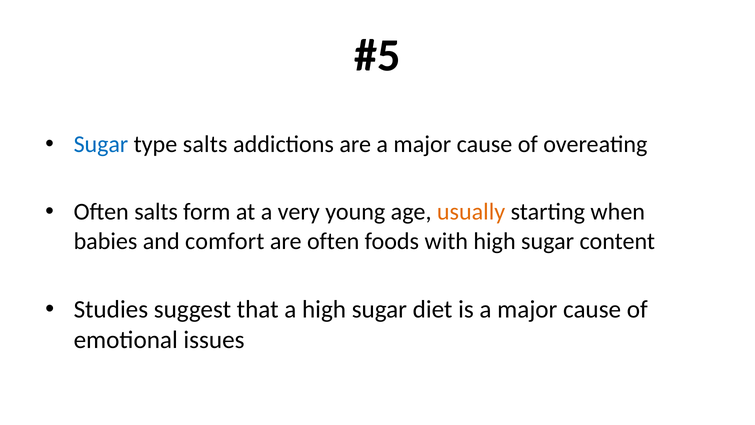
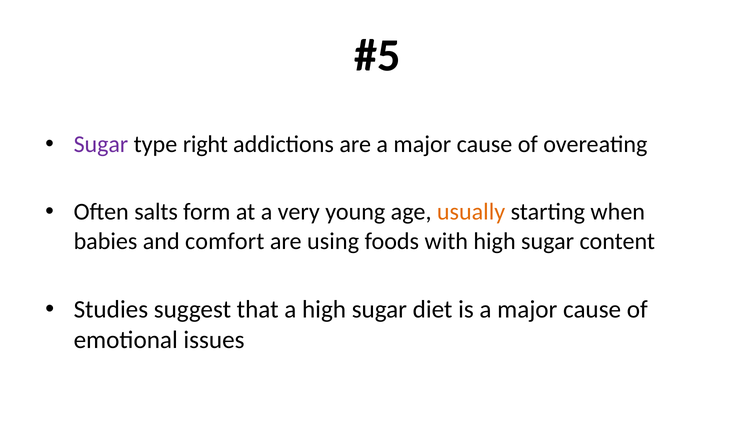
Sugar colour: blue -> purple (101, 144)
type salts: salts -> right (205, 144)
are often: often -> using (333, 241)
